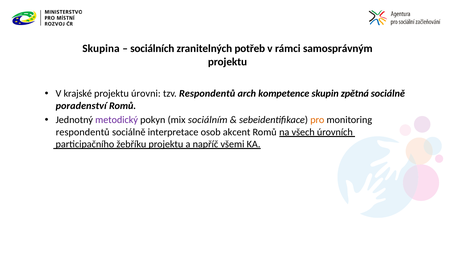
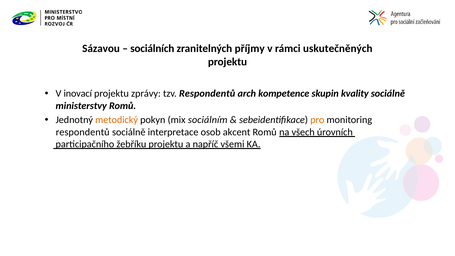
Skupina: Skupina -> Sázavou (101, 49)
potřeb: potřeb -> příjmy (250, 49)
samosprávným: samosprávným -> uskutečněných (338, 49)
krajské: krajské -> inovací (78, 94)
úrovni: úrovni -> zprávy (146, 94)
zpětná: zpětná -> kvality (355, 94)
poradenství: poradenství -> ministerstvy (81, 106)
metodický colour: purple -> orange (117, 120)
